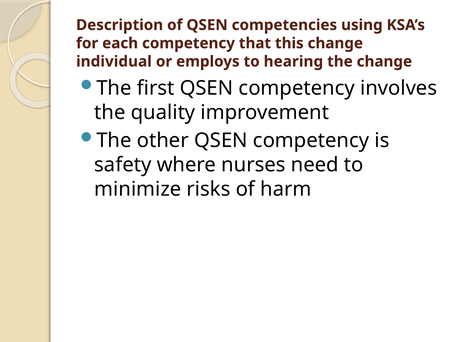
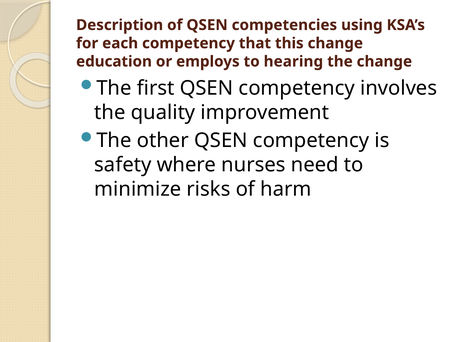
individual: individual -> education (114, 61)
